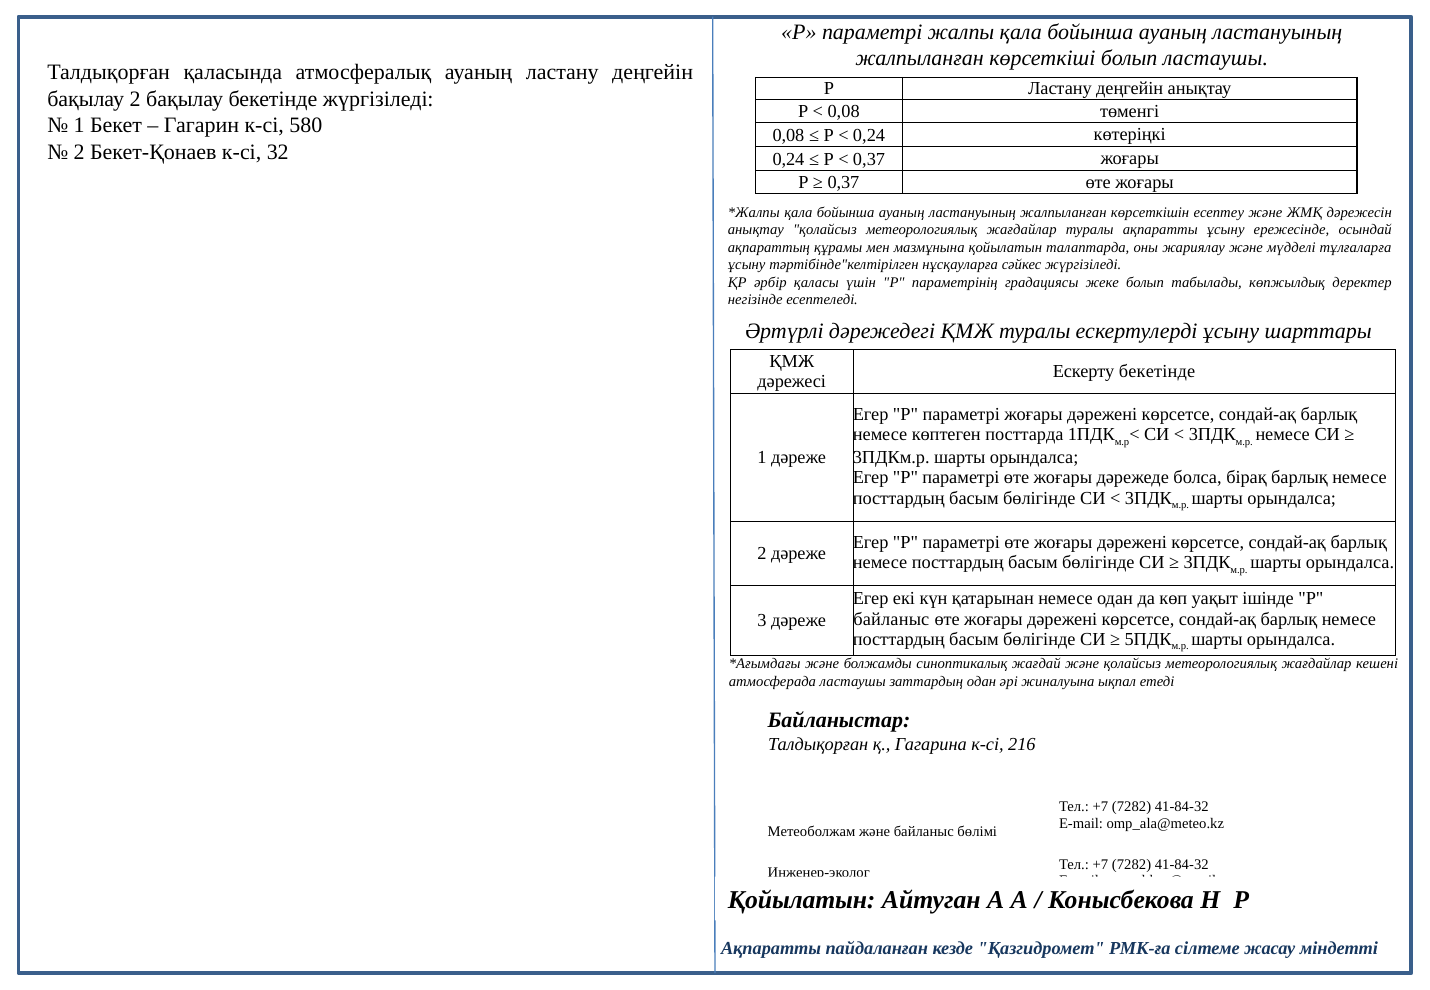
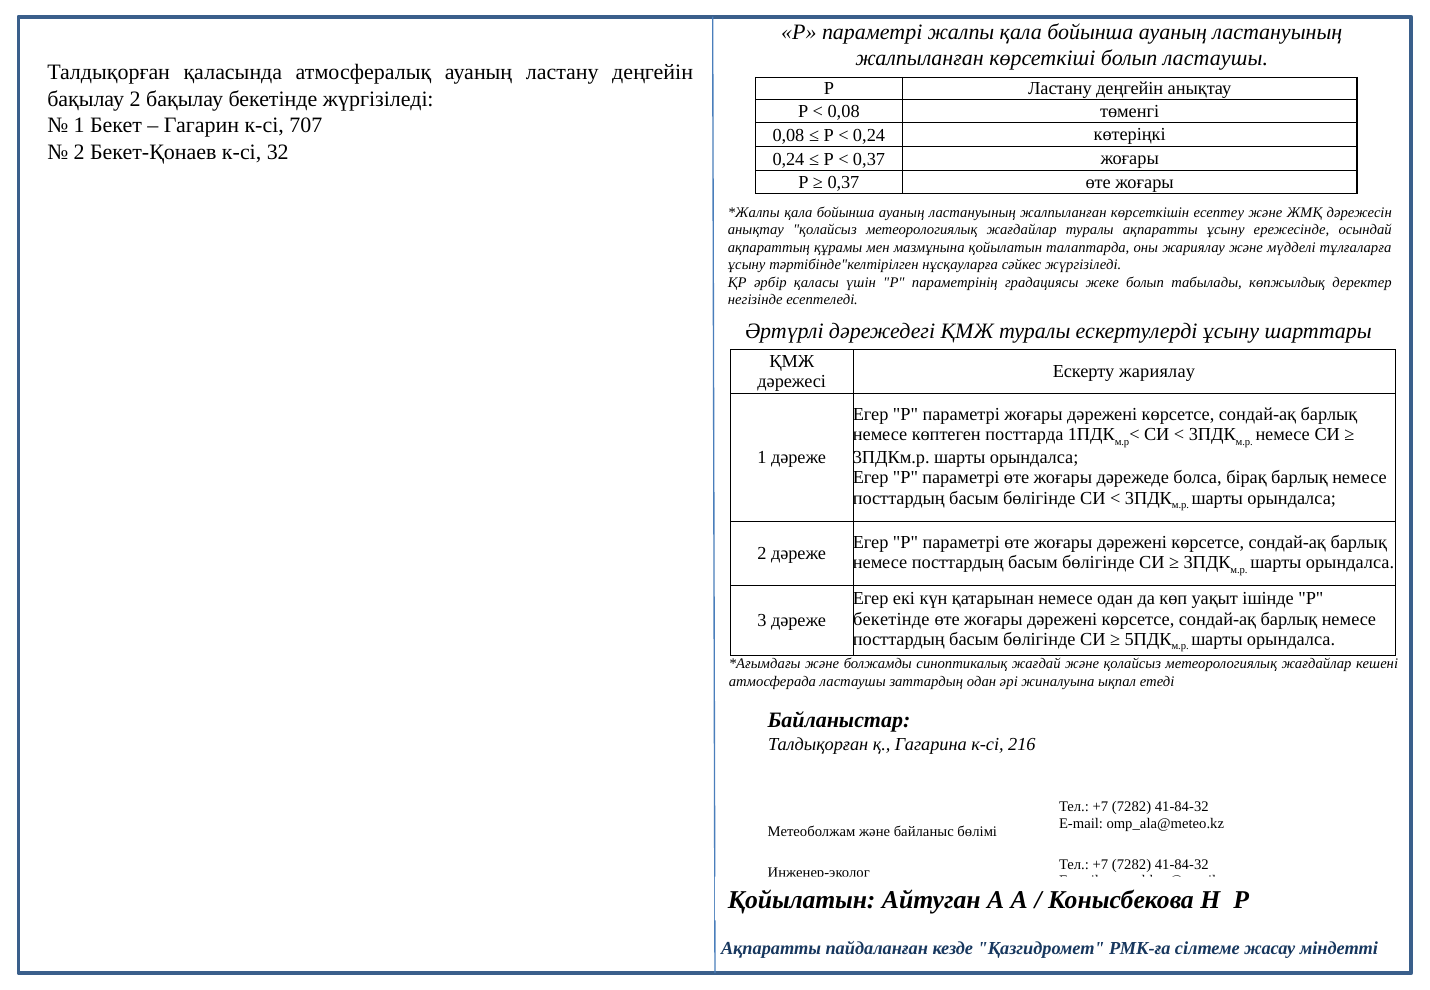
580: 580 -> 707 (306, 126)
Ескерту бекетінде: бекетінде -> жариялау (1157, 372)
байланыс: байланыс -> бекетінде (891, 619)
